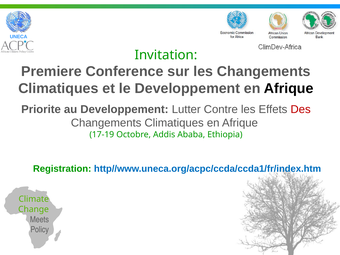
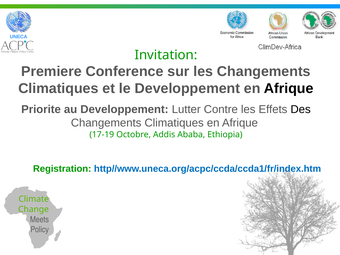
Des colour: red -> black (301, 109)
